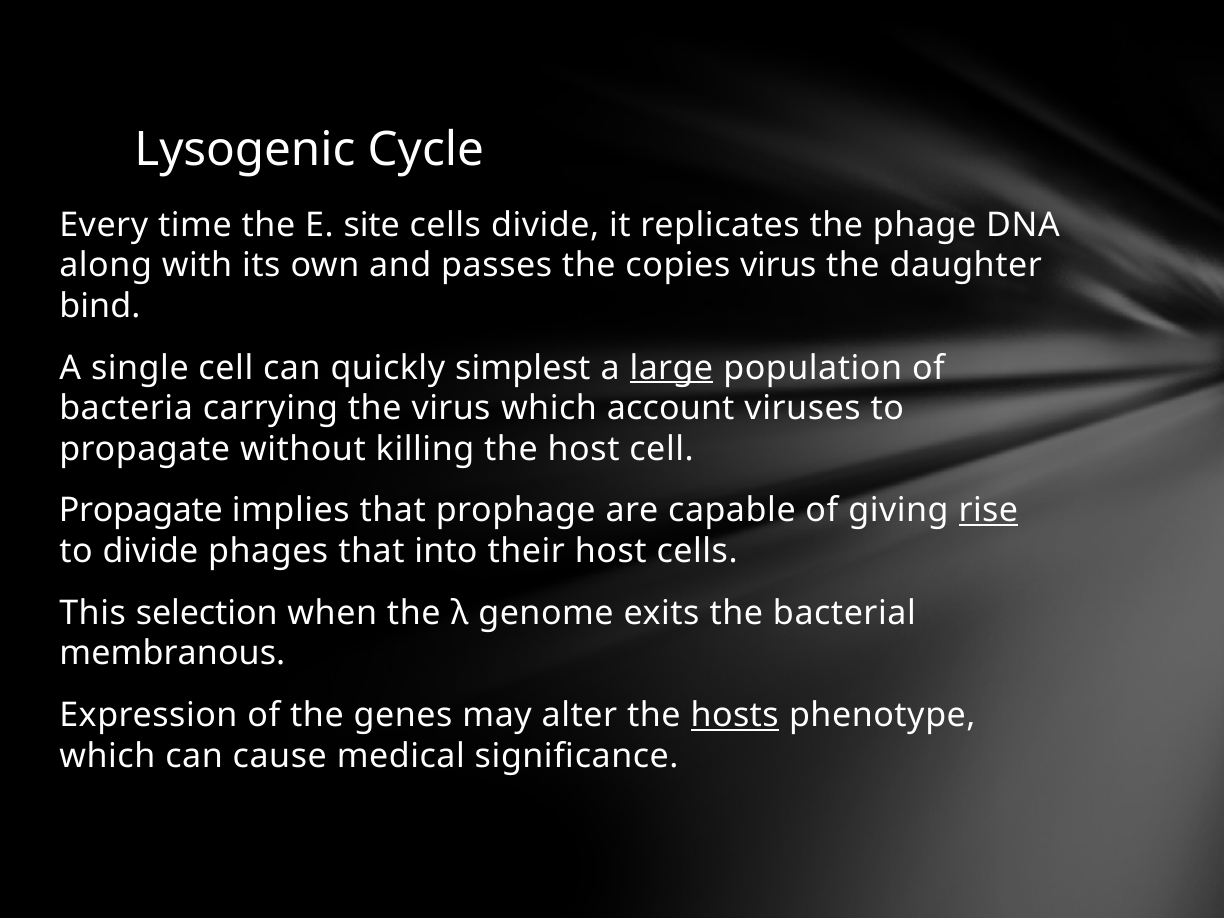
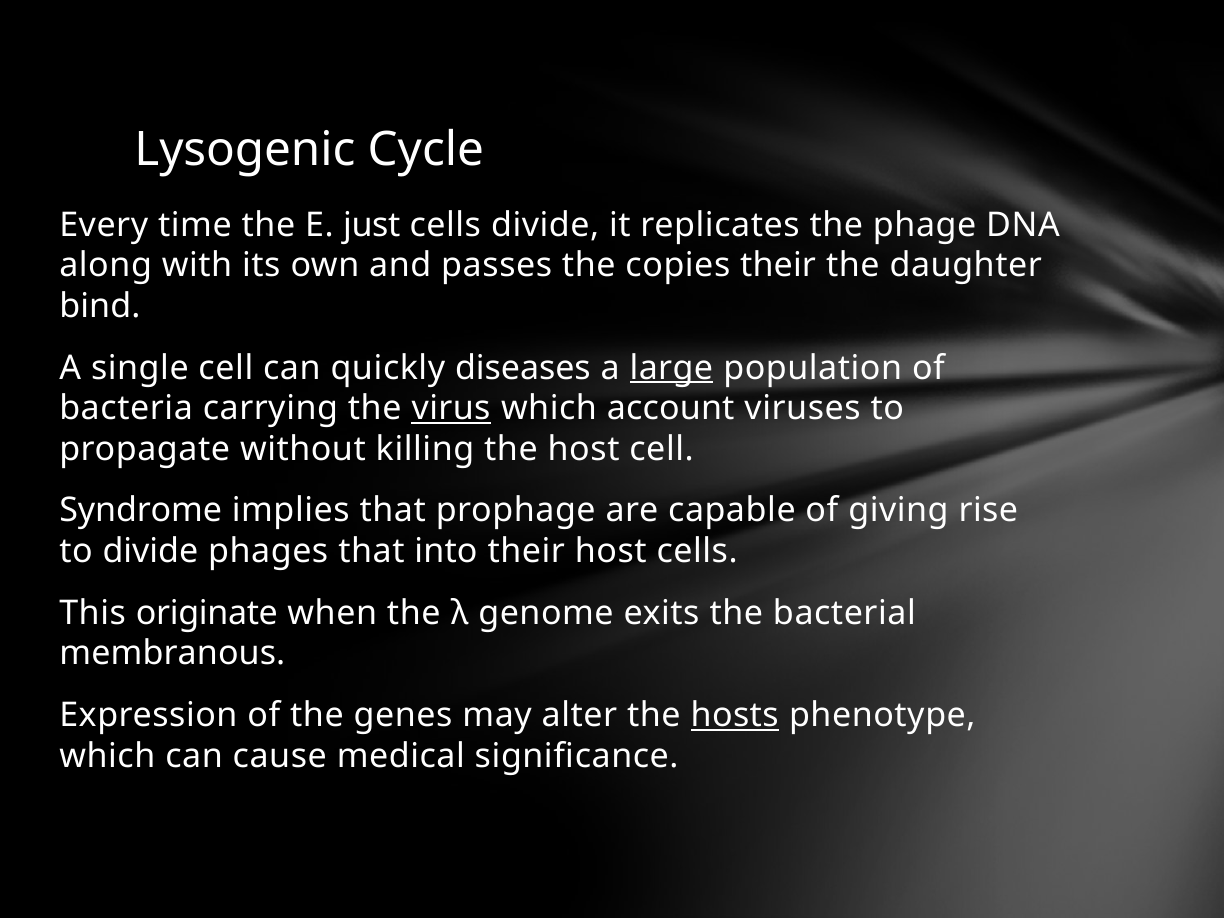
site: site -> just (372, 225)
copies virus: virus -> their (778, 266)
simplest: simplest -> diseases (523, 368)
virus underline: none -> present (451, 409)
Propagate: Propagate -> Syndrome (141, 511)
rise underline: present -> none (988, 511)
selection: selection -> originate (207, 613)
